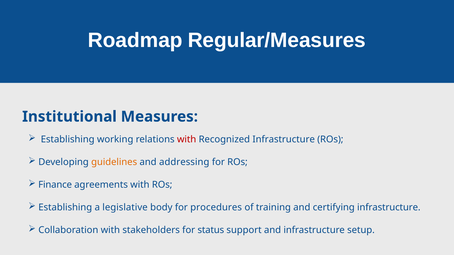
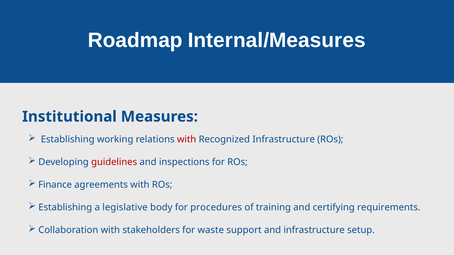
Regular/Measures: Regular/Measures -> Internal/Measures (277, 40)
guidelines colour: orange -> red (114, 162)
addressing: addressing -> inspections (184, 162)
certifying infrastructure: infrastructure -> requirements (389, 208)
status: status -> waste (211, 230)
